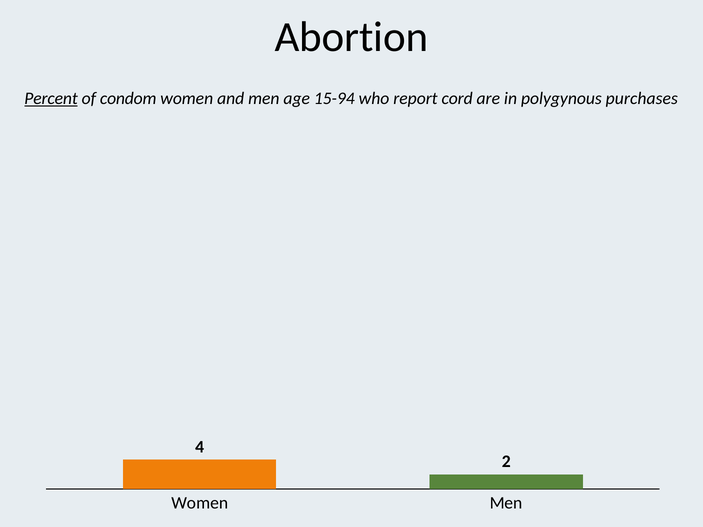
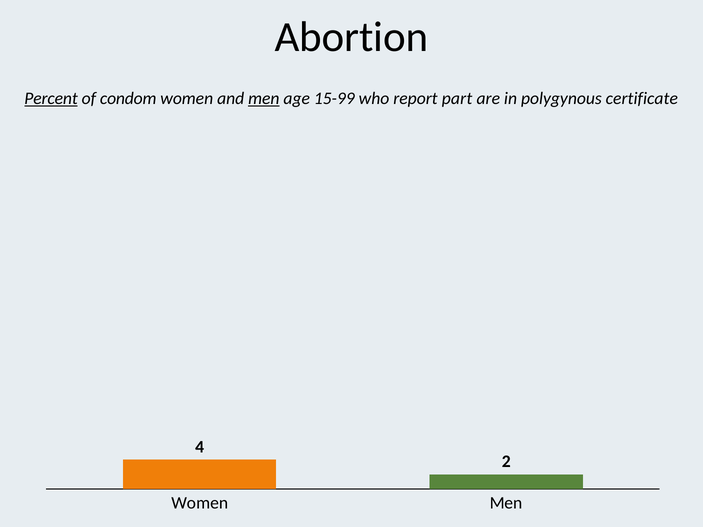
men underline: none -> present (264, 98)
15-94: 15-94 -> 15-99 (334, 98)
cord: cord -> part (457, 98)
purchases: purchases -> certificate (642, 98)
